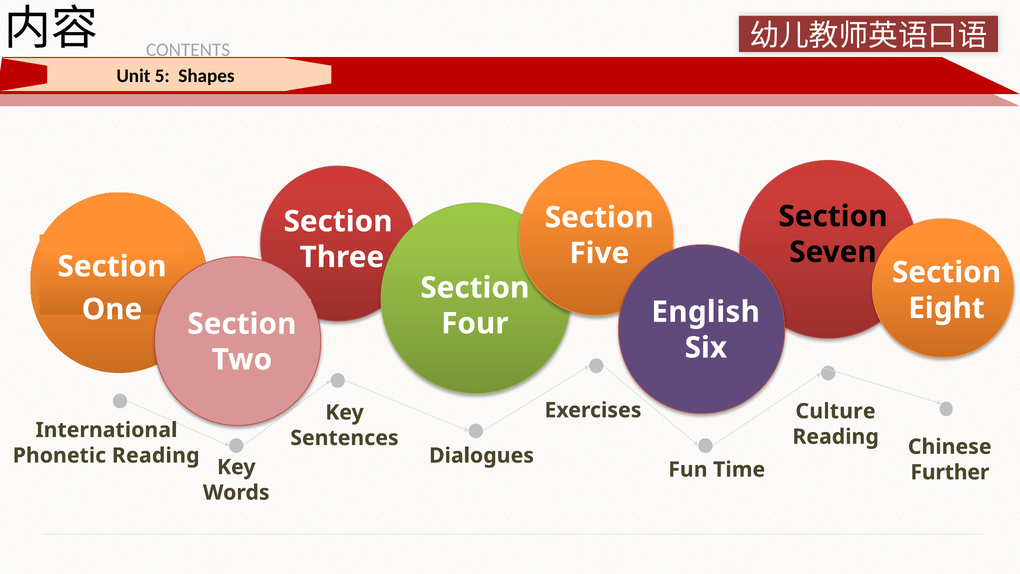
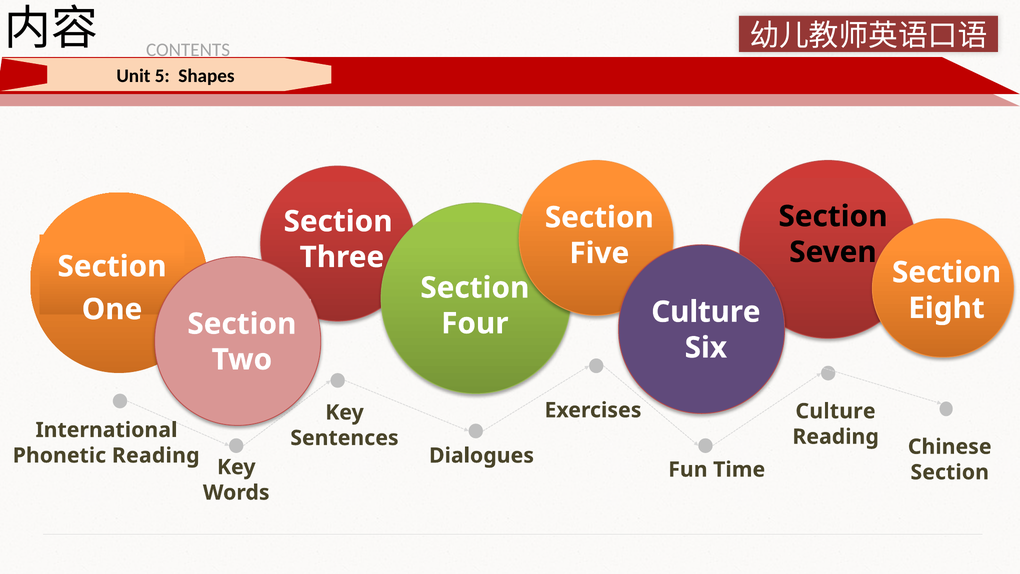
English: English -> Culture (706, 312)
Further: Further -> Section (950, 472)
